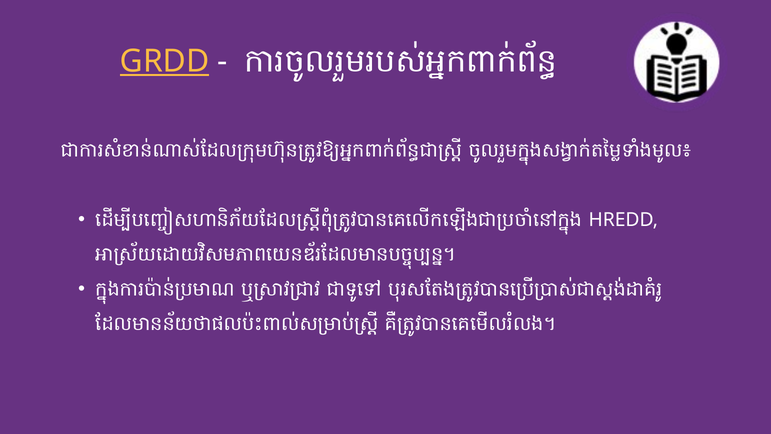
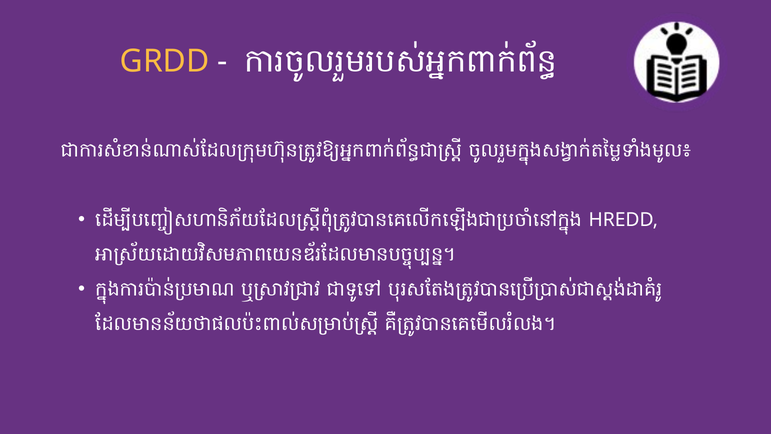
GRDD underline: present -> none (165, 61)
